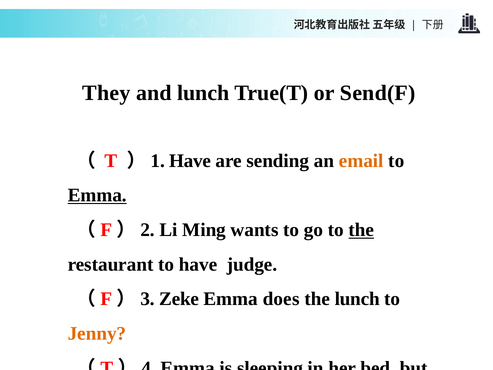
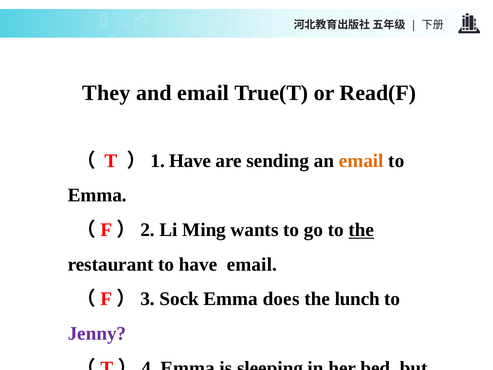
and lunch: lunch -> email (203, 93)
Send(F: Send(F -> Read(F (378, 93)
Emma underline: present -> none (97, 195)
have judge: judge -> email (252, 264)
Zeke: Zeke -> Sock (179, 299)
Jenny colour: orange -> purple (97, 333)
